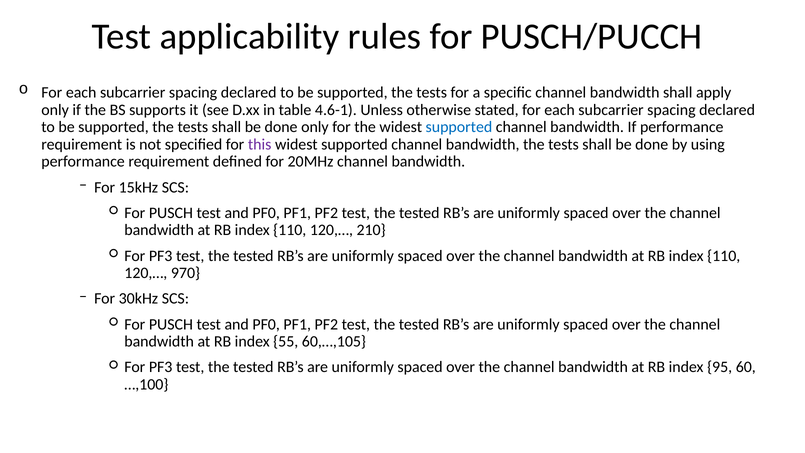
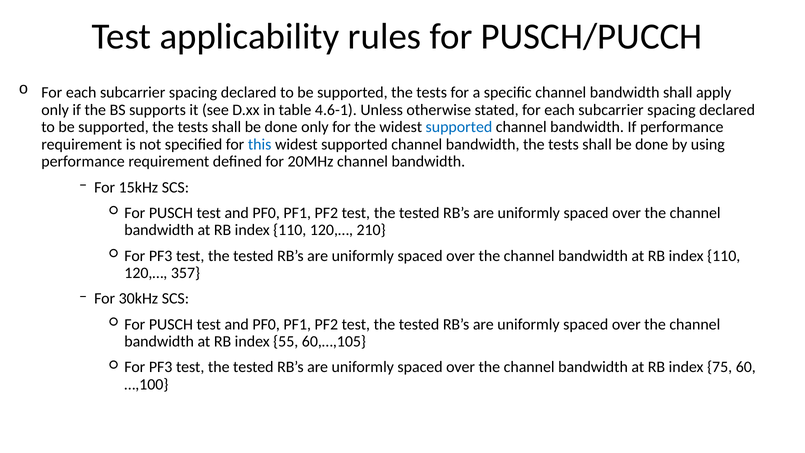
this colour: purple -> blue (260, 144)
970: 970 -> 357 (185, 273)
95: 95 -> 75 (720, 367)
